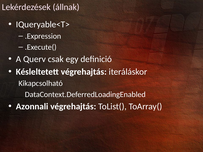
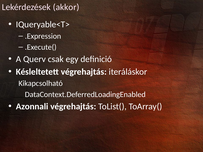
állnak: állnak -> akkor (66, 7)
